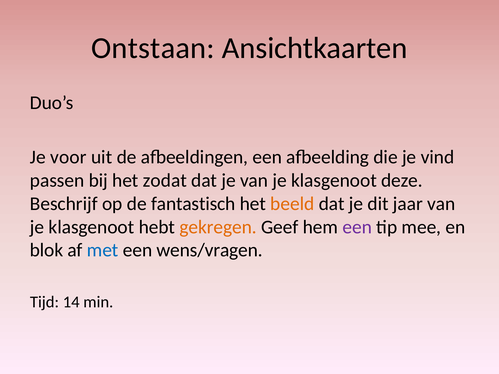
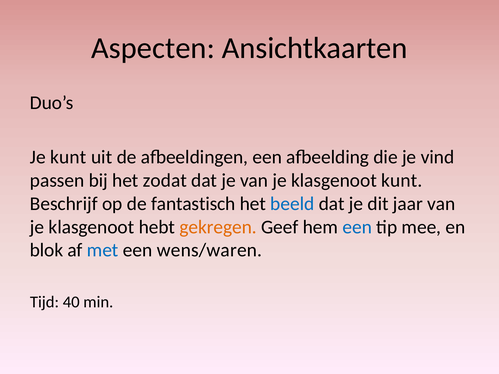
Ontstaan: Ontstaan -> Aspecten (153, 48)
Je voor: voor -> kunt (68, 157)
klasgenoot deze: deze -> kunt (402, 181)
beeld colour: orange -> blue (292, 204)
een colour: purple -> blue (357, 227)
wens/vragen: wens/vragen -> wens/waren (209, 250)
14: 14 -> 40 (71, 302)
